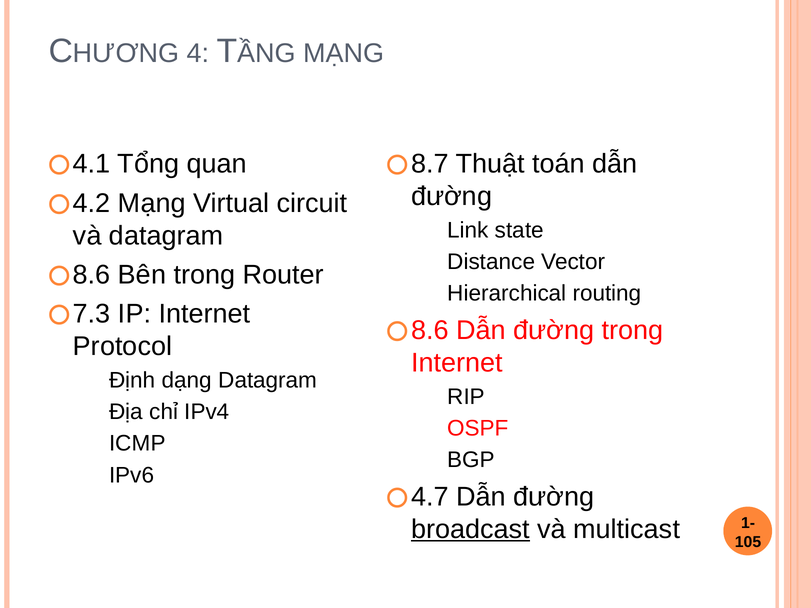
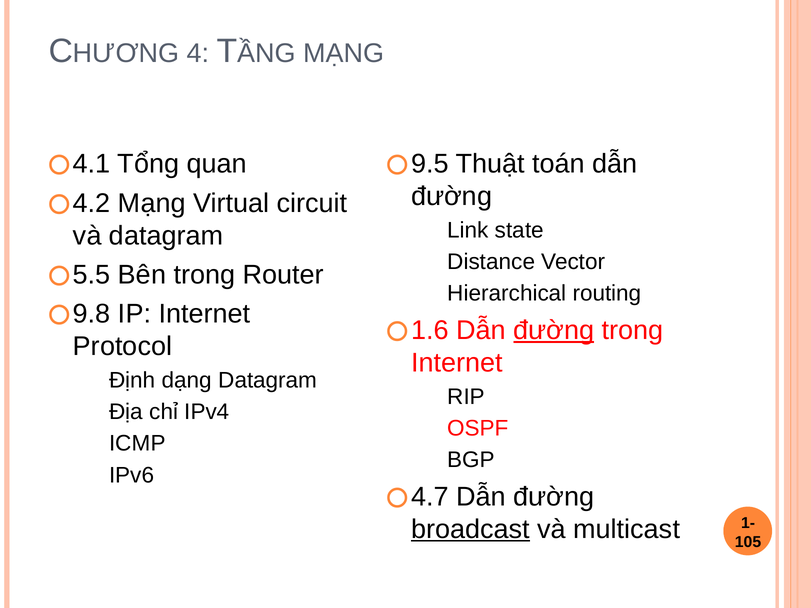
8.7: 8.7 -> 9.5 (430, 164)
8.6: 8.6 -> 5.5 (92, 275)
7.3: 7.3 -> 9.8 (92, 314)
8.6: 8.6 -> 1.6 (430, 330)
đường underline: none -> present (554, 330)
